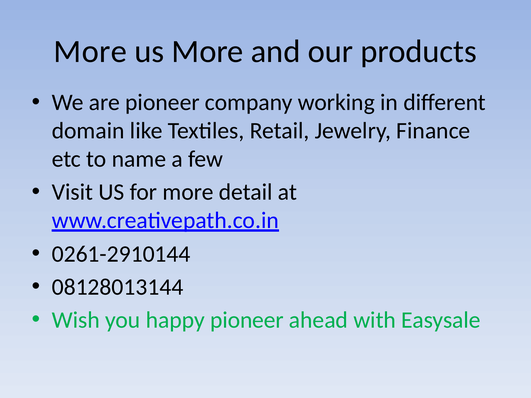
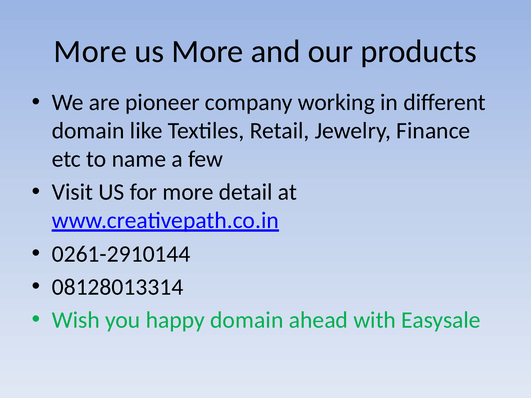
08128013144: 08128013144 -> 08128013314 (118, 287)
happy pioneer: pioneer -> domain (247, 320)
